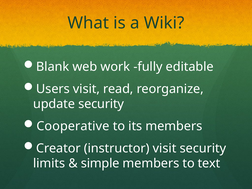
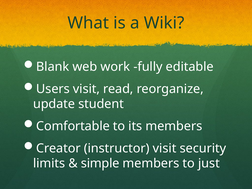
update security: security -> student (101, 104)
Cooperative: Cooperative -> Comfortable (73, 126)
text: text -> just (209, 163)
